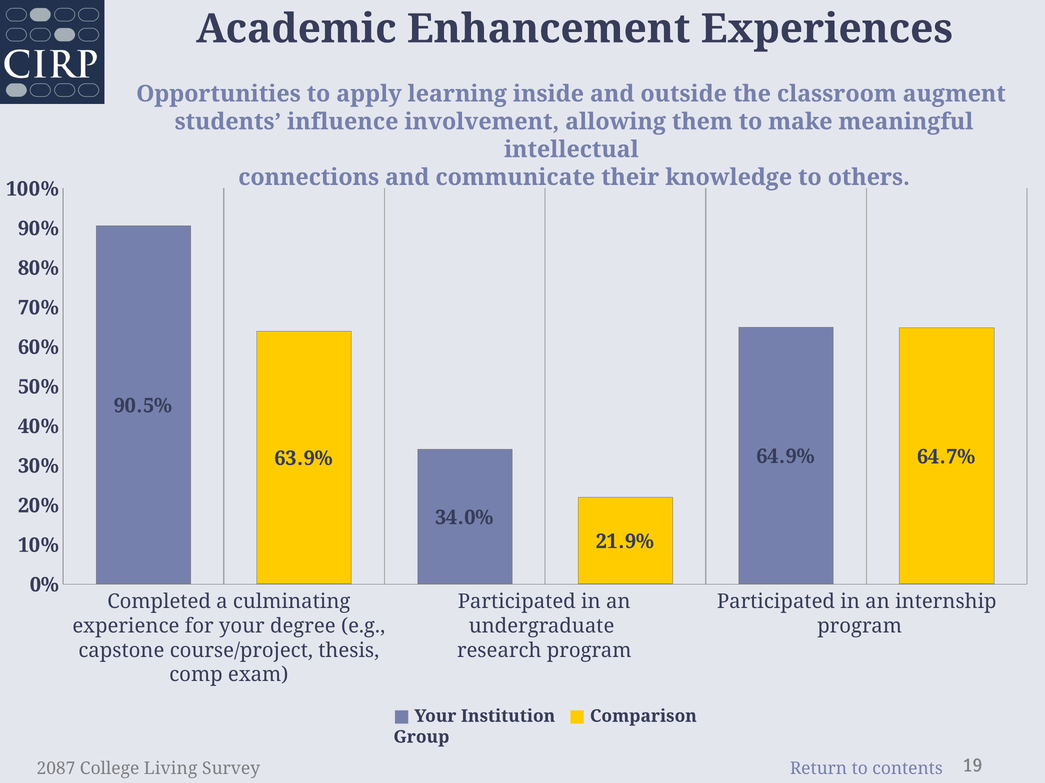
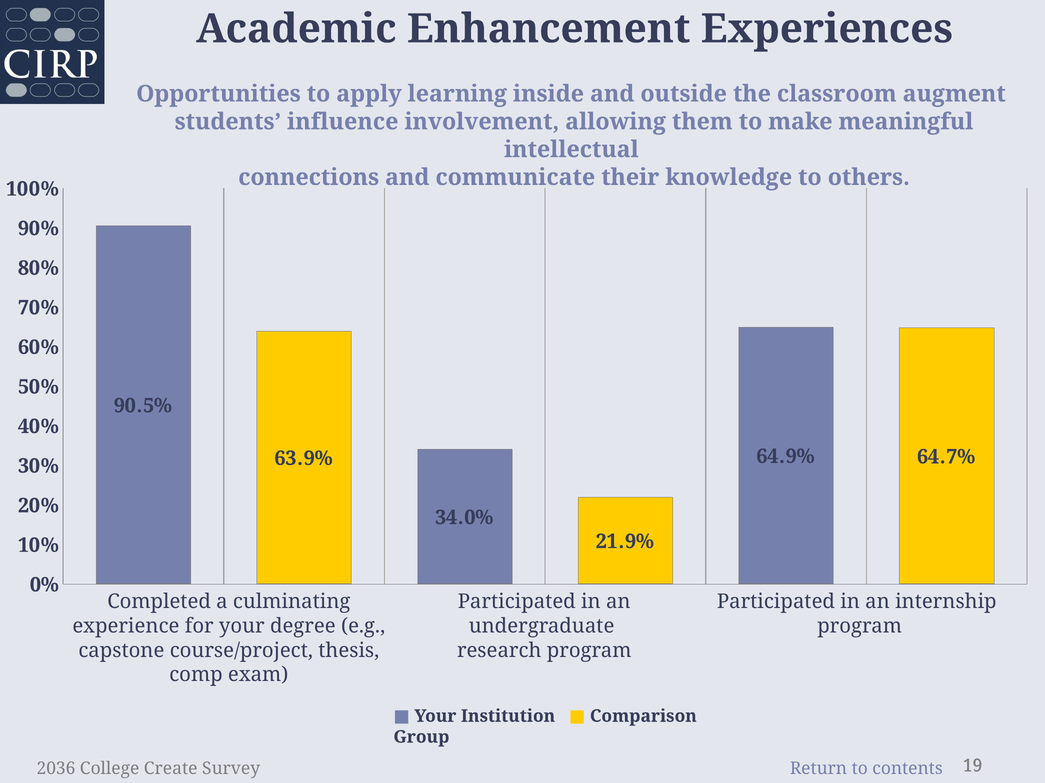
2087: 2087 -> 2036 (56, 769)
Living: Living -> Create (171, 769)
